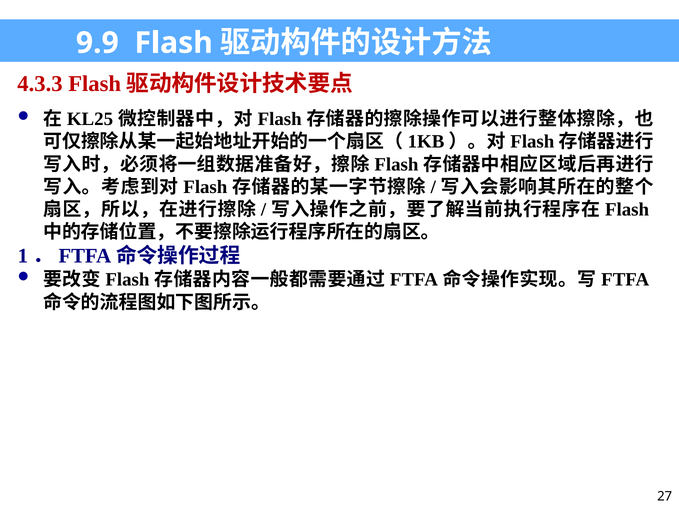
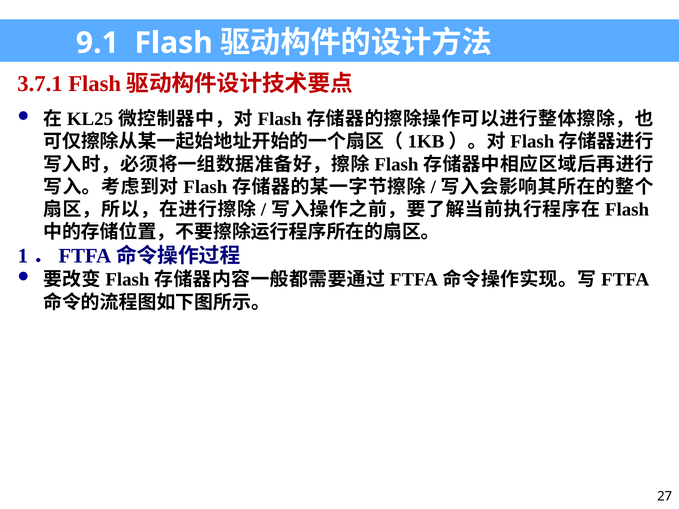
9.9: 9.9 -> 9.1 (97, 43)
4.3.3: 4.3.3 -> 3.7.1 (40, 84)
